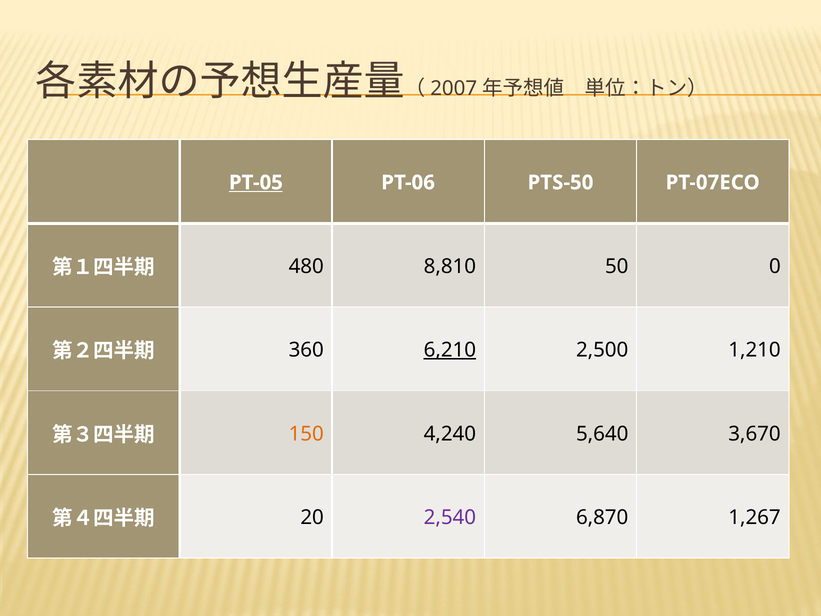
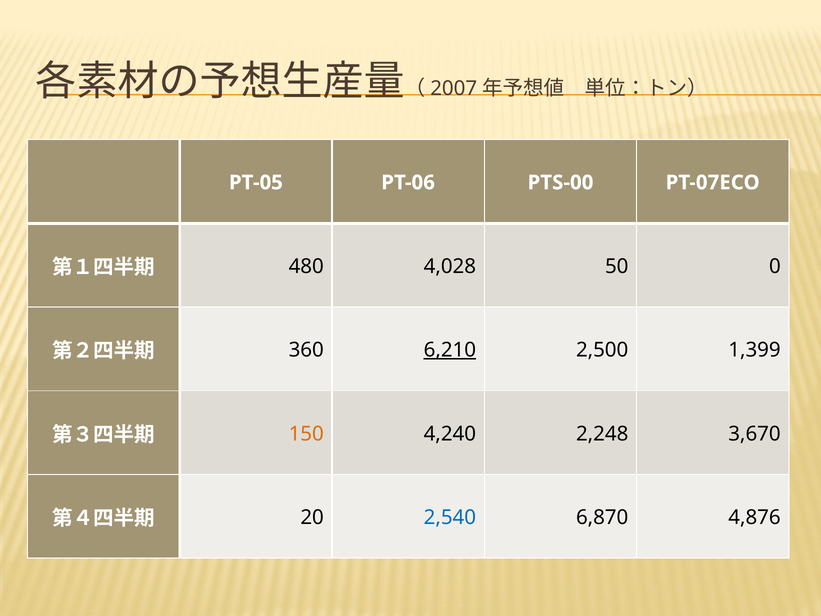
PT-05 underline: present -> none (256, 183)
PTS-50: PTS-50 -> PTS-00 (560, 183)
8,810: 8,810 -> 4,028 (450, 266)
1,210: 1,210 -> 1,399 (755, 350)
5,640: 5,640 -> 2,248 (602, 434)
2,540 colour: purple -> blue (450, 517)
1,267: 1,267 -> 4,876 (755, 517)
